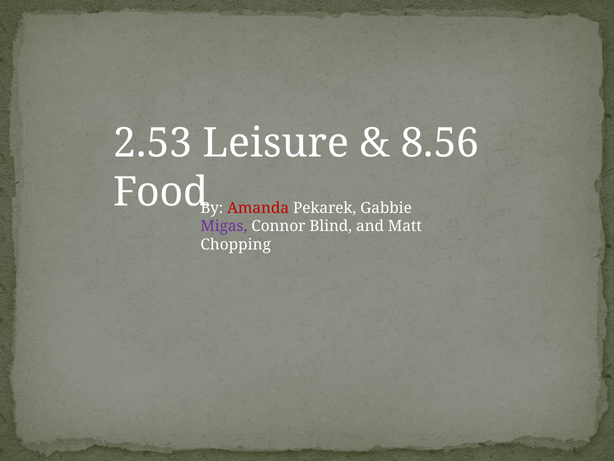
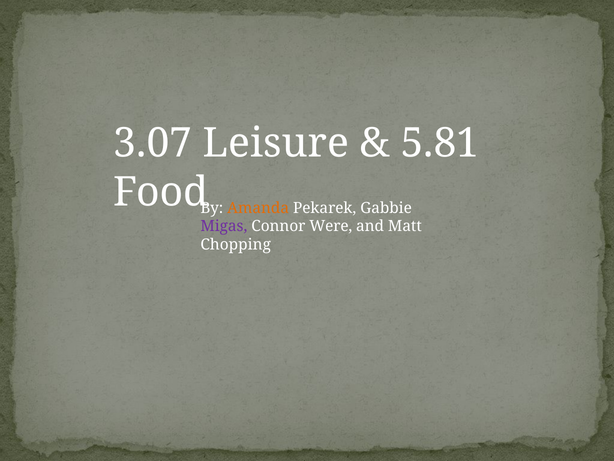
2.53: 2.53 -> 3.07 (153, 143)
8.56: 8.56 -> 5.81 (440, 143)
Amanda colour: red -> orange (258, 208)
Blind: Blind -> Were (331, 226)
